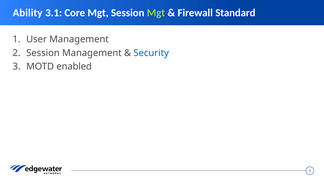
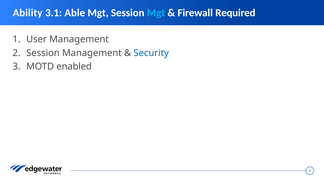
Core: Core -> Able (75, 13)
Mgt colour: light green -> light blue (156, 13)
Standard: Standard -> Required (235, 13)
